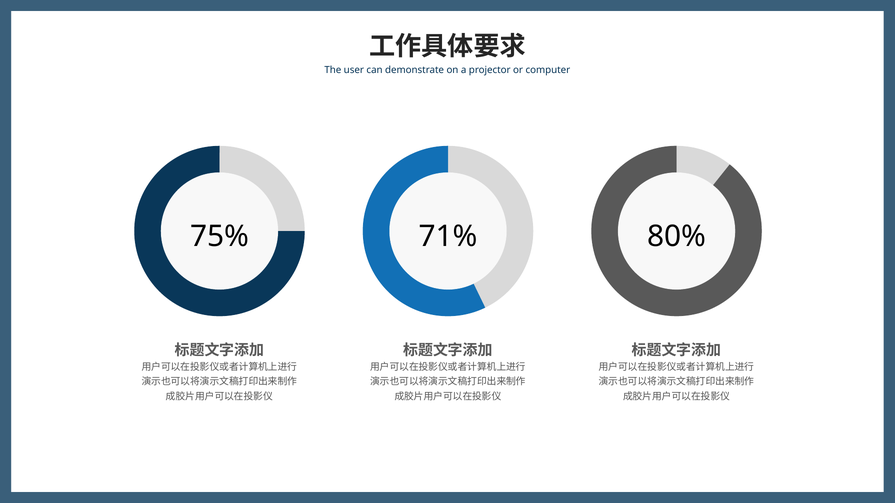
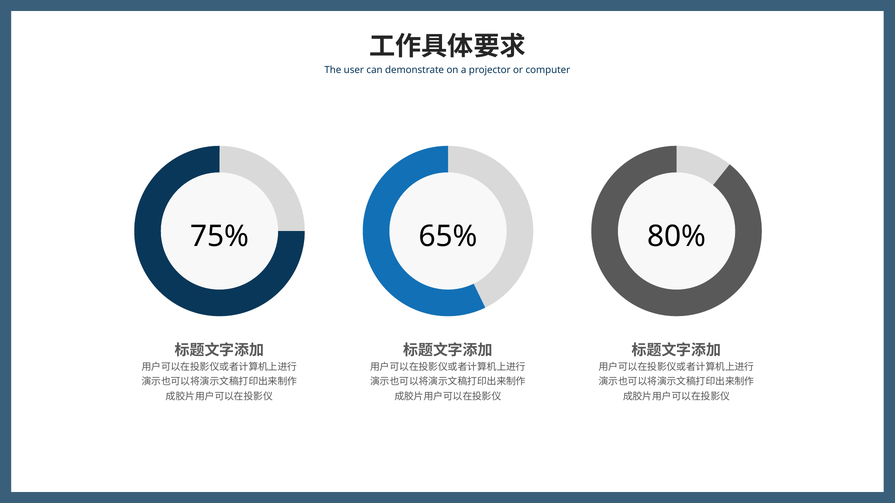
71%: 71% -> 65% (448, 237)
